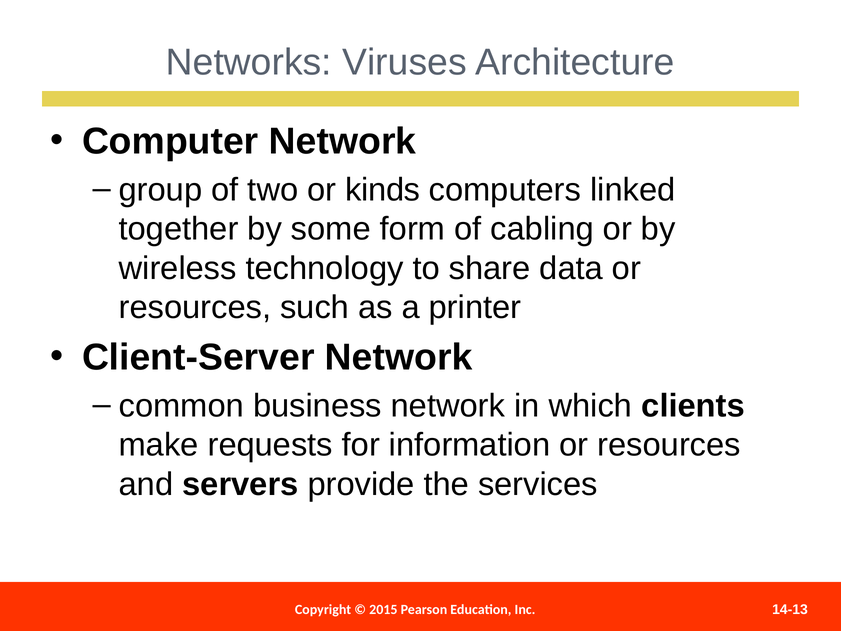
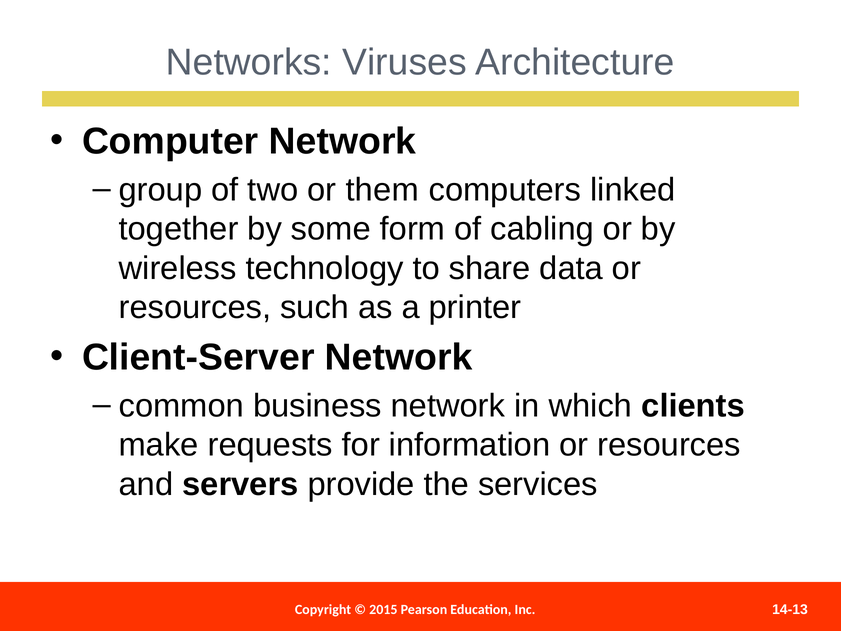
kinds: kinds -> them (382, 190)
